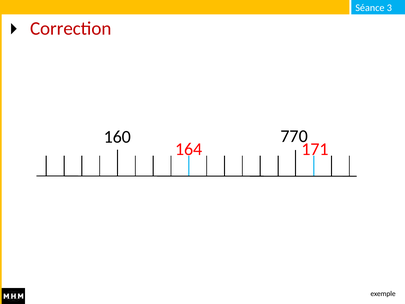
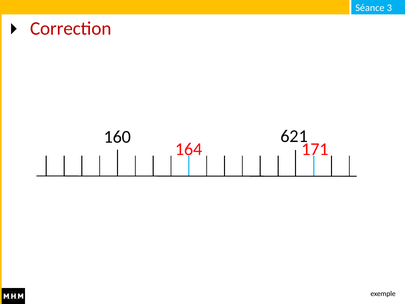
770: 770 -> 621 (294, 136)
